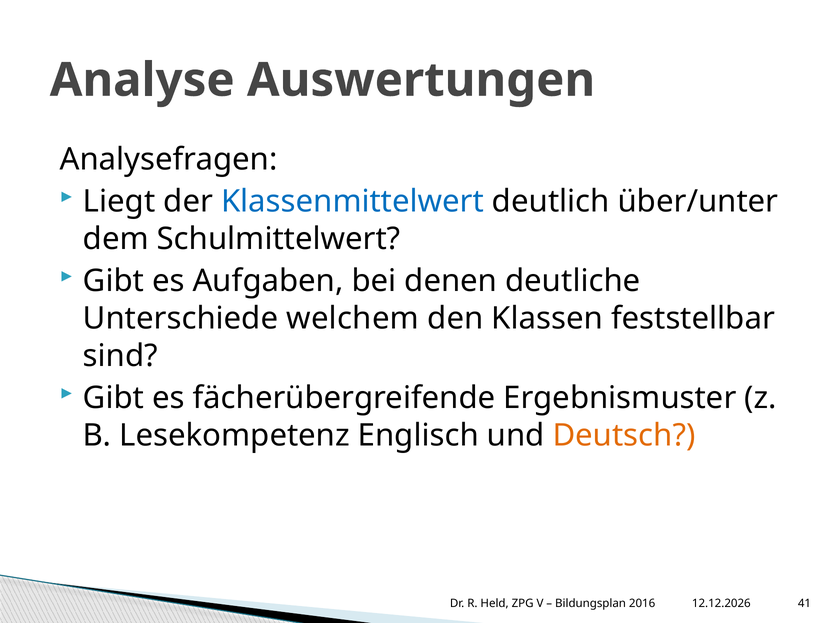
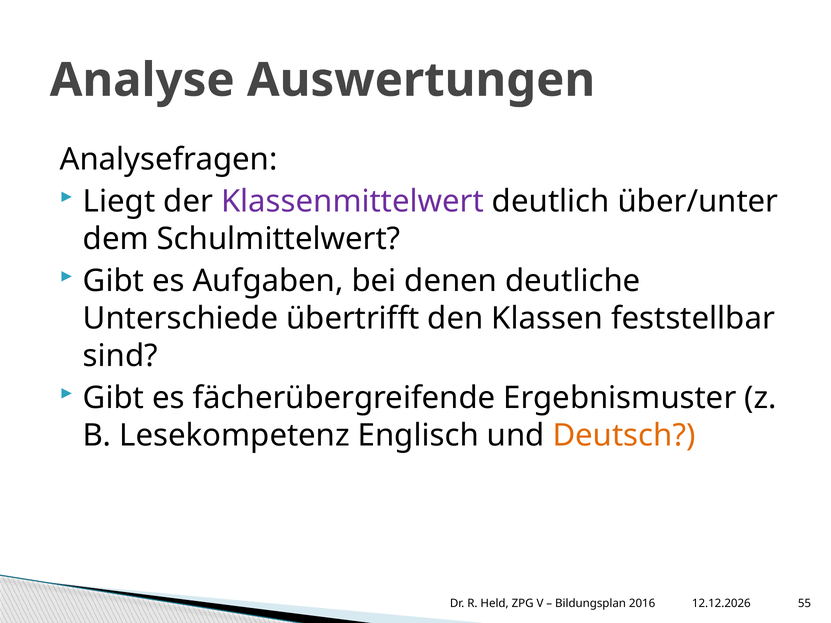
Klassenmittelwert colour: blue -> purple (353, 202)
welchem: welchem -> übertrifft (353, 319)
41: 41 -> 55 (804, 604)
